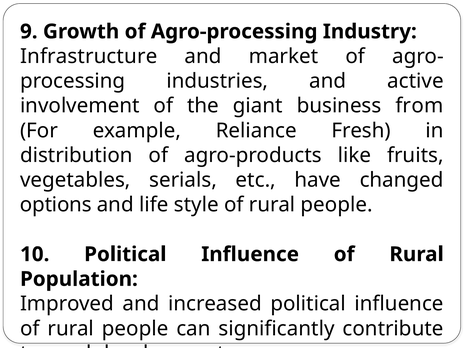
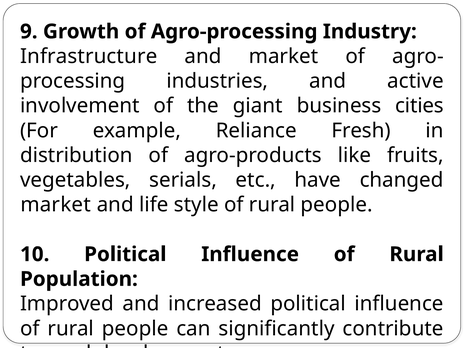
from: from -> cities (420, 106)
options: options -> market (56, 205)
